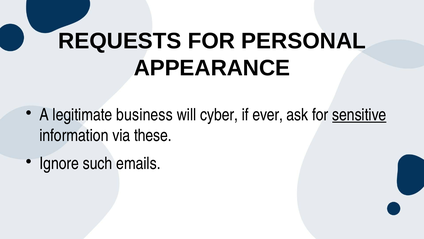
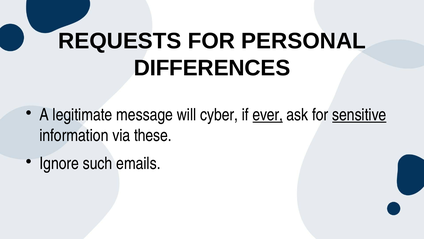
APPEARANCE: APPEARANCE -> DIFFERENCES (212, 68)
business: business -> message (145, 115)
ever underline: none -> present (268, 115)
